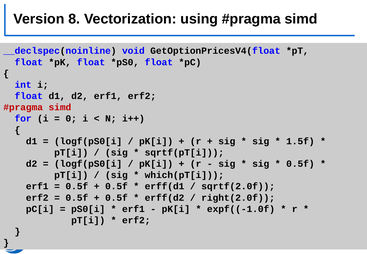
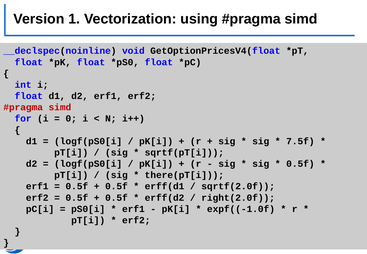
8: 8 -> 1 (74, 19)
1.5f: 1.5f -> 7.5f (300, 141)
which(pT[i: which(pT[i -> there(pT[i (184, 175)
